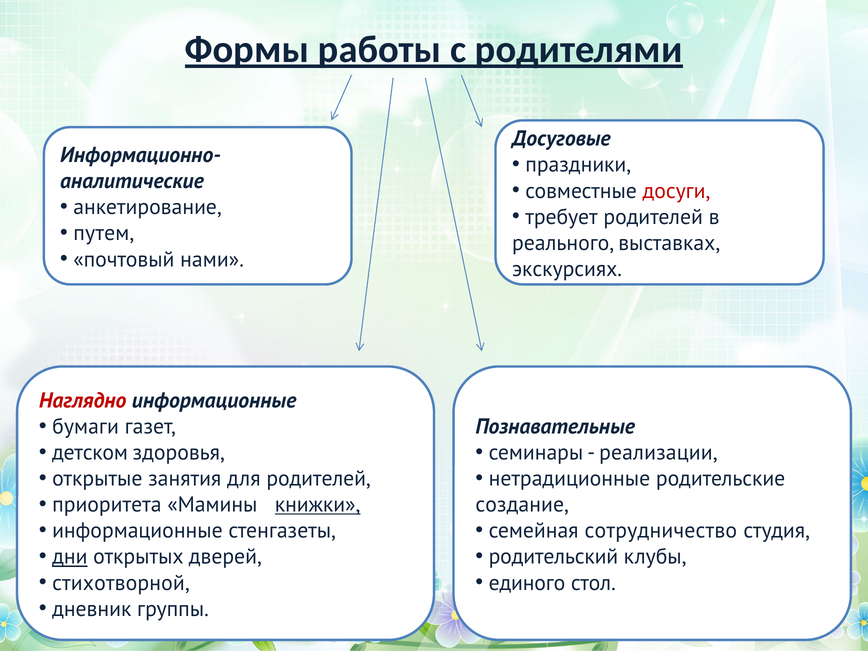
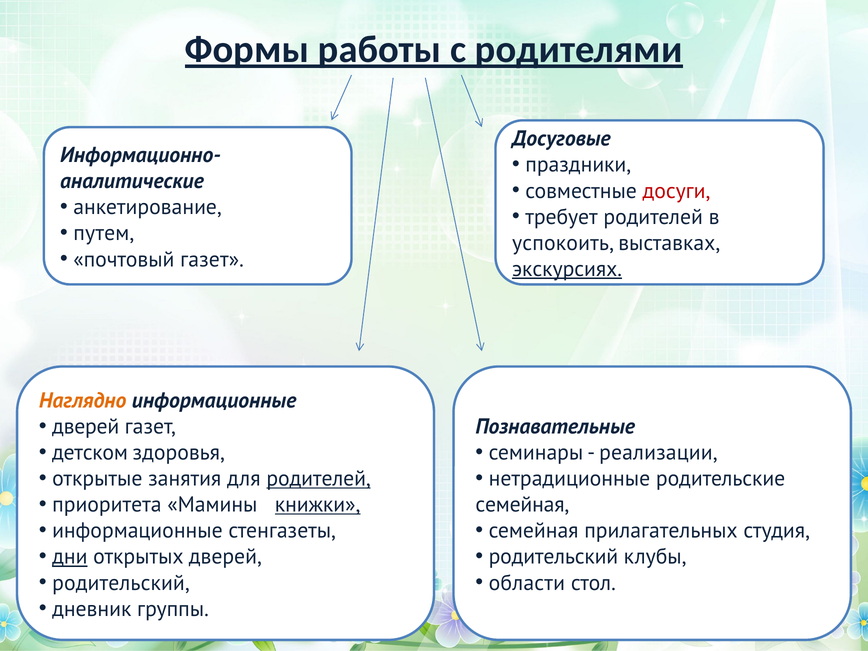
реального: реального -> успокоить (563, 243)
почтовый нами: нами -> газет (212, 259)
экскурсиях underline: none -> present (567, 269)
Наглядно colour: red -> orange (83, 401)
бумаги: бумаги -> дверей (86, 427)
родителей underline: none -> present (319, 479)
создание: создание -> семейная (522, 505)
сотрудничество: сотрудничество -> прилагательных (661, 531)
стихотворной: стихотворной -> родительский (121, 583)
единого: единого -> области (527, 583)
